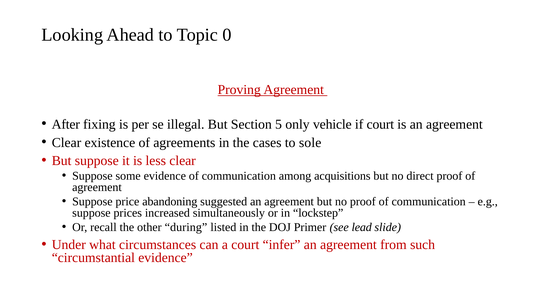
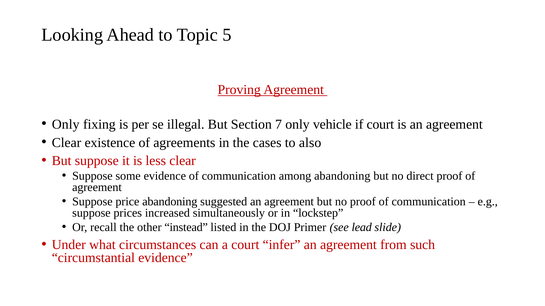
0: 0 -> 5 (227, 35)
After: After -> Only (66, 124)
5: 5 -> 7 (279, 124)
sole: sole -> also (310, 143)
among acquisitions: acquisitions -> abandoning (342, 176)
during: during -> instead (186, 228)
